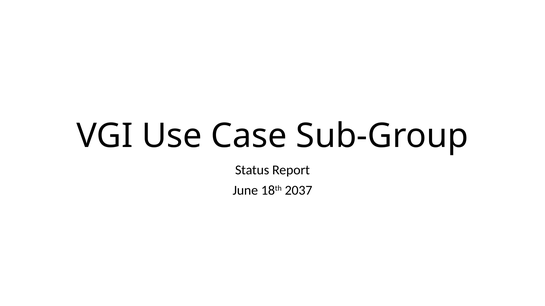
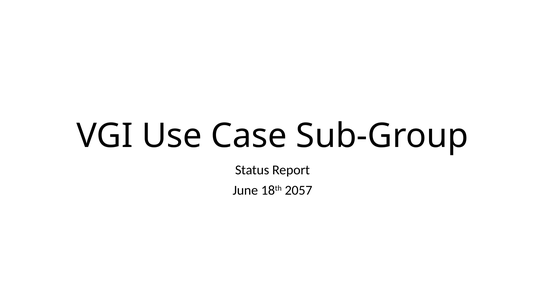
2037: 2037 -> 2057 (299, 191)
